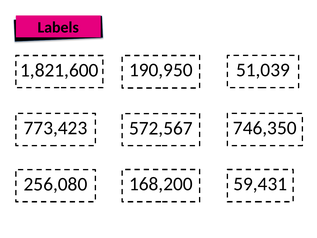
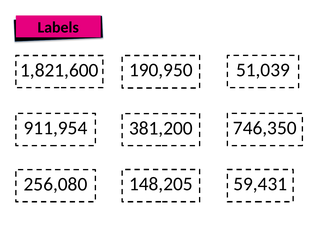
773,423: 773,423 -> 911,954 (55, 128)
572,567: 572,567 -> 381,200 (161, 128)
168,200: 168,200 -> 148,205 (161, 184)
